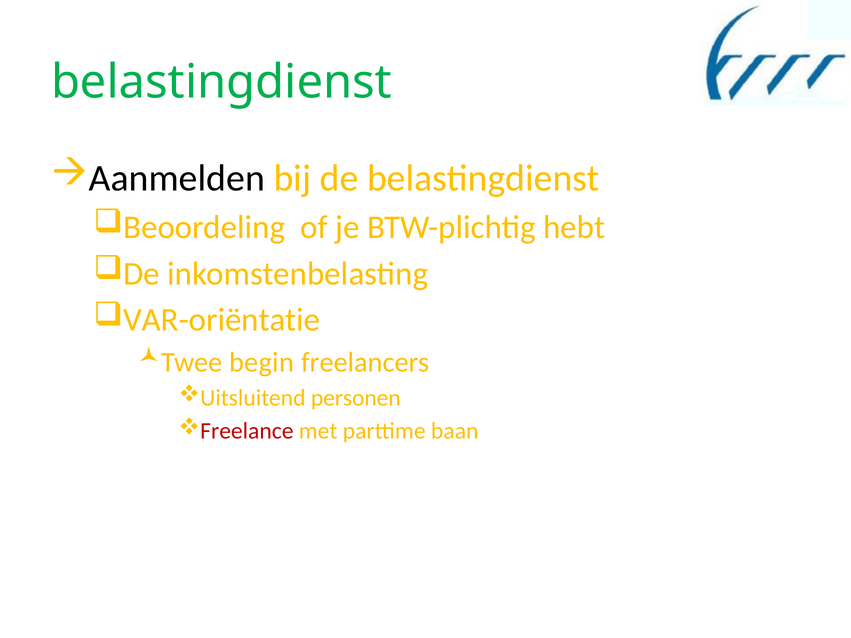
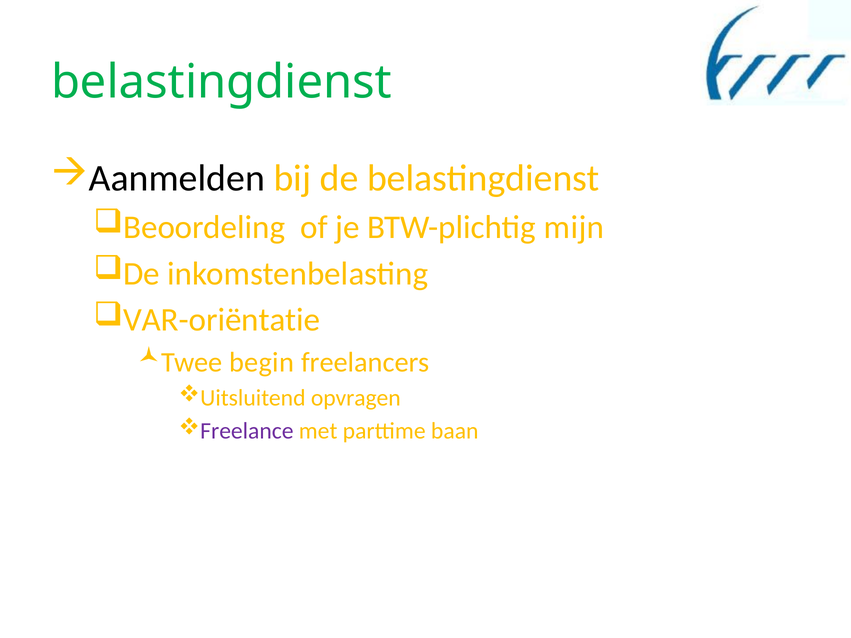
hebt: hebt -> mijn (574, 227)
personen: personen -> opvragen (356, 398)
Freelance colour: red -> purple (247, 431)
